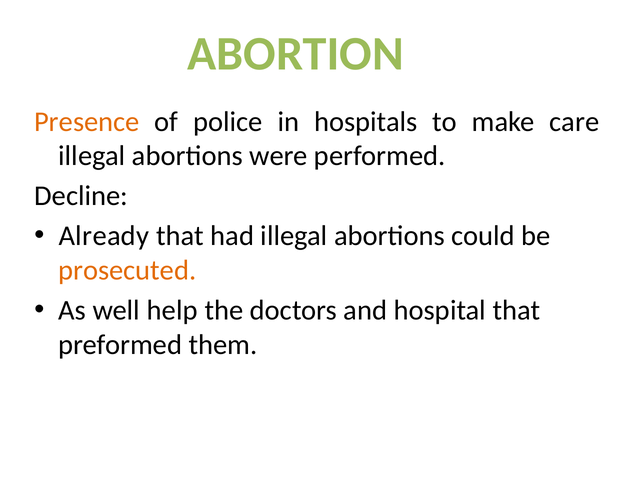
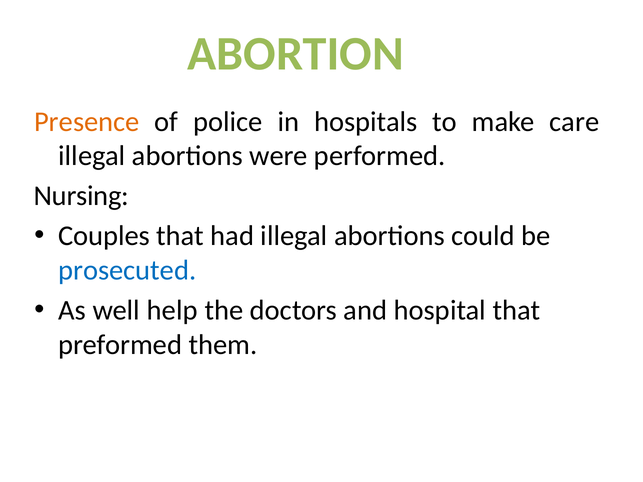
Decline: Decline -> Nursing (81, 196)
Already: Already -> Couples (104, 236)
prosecuted colour: orange -> blue (127, 270)
